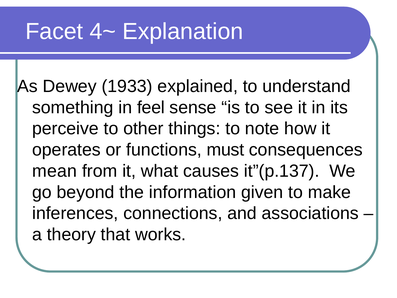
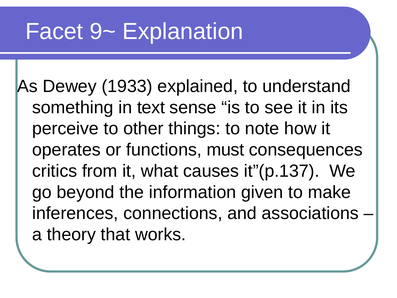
4~: 4~ -> 9~ (103, 31)
feel: feel -> text (151, 107)
mean: mean -> critics (55, 171)
